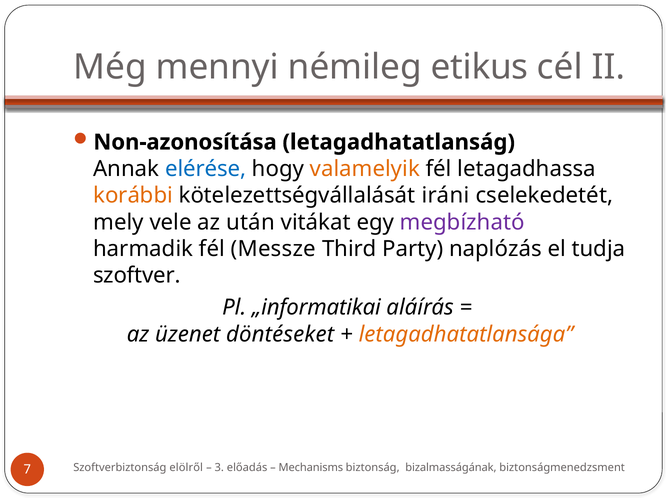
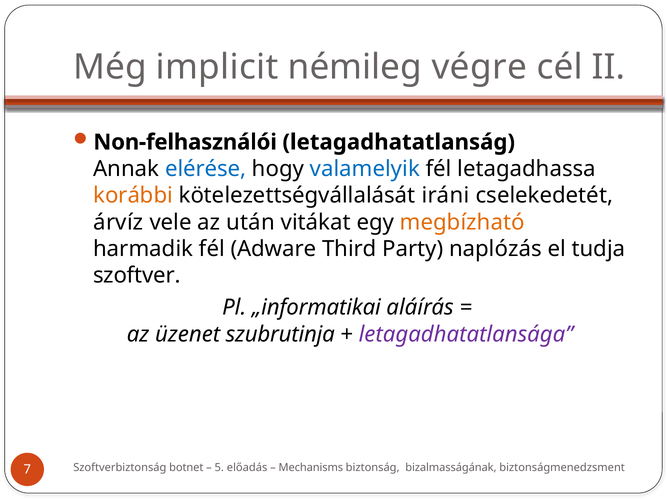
mennyi: mennyi -> implicit (217, 67)
etikus: etikus -> végre (479, 67)
Non-azonosítása: Non-azonosítása -> Non-felhasználói (185, 142)
valamelyik colour: orange -> blue (365, 169)
mely: mely -> árvíz (118, 222)
megbízható colour: purple -> orange (462, 222)
Messze: Messze -> Adware (274, 249)
döntéseket: döntéseket -> szubrutinja (280, 334)
letagadhatatlansága colour: orange -> purple (466, 334)
elölről: elölről -> botnet (186, 468)
3: 3 -> 5 (219, 468)
